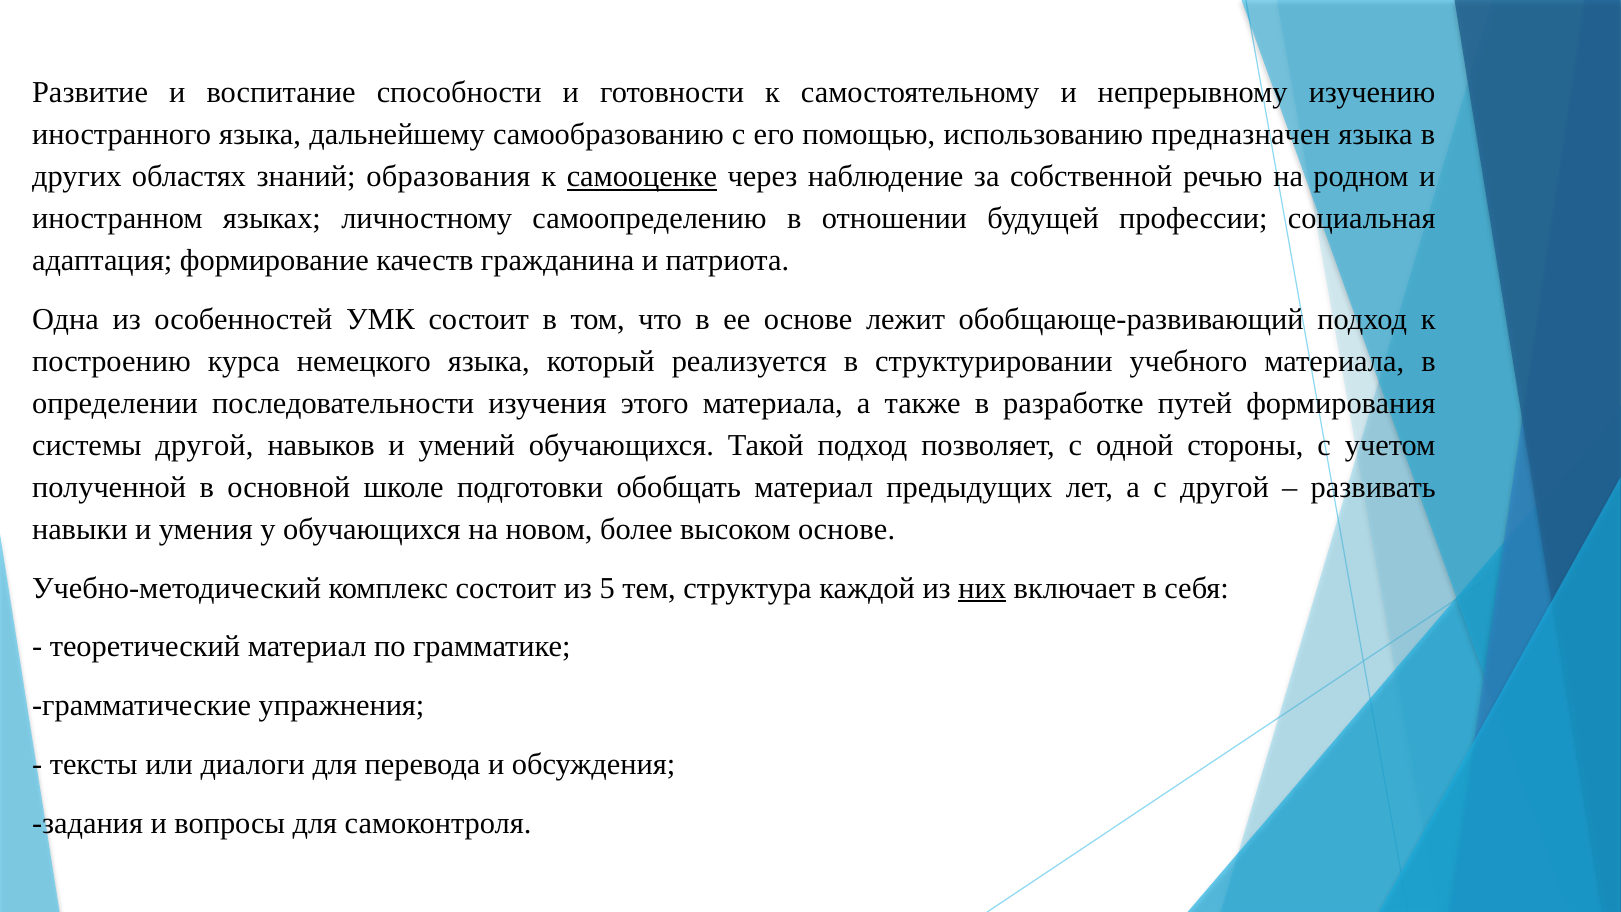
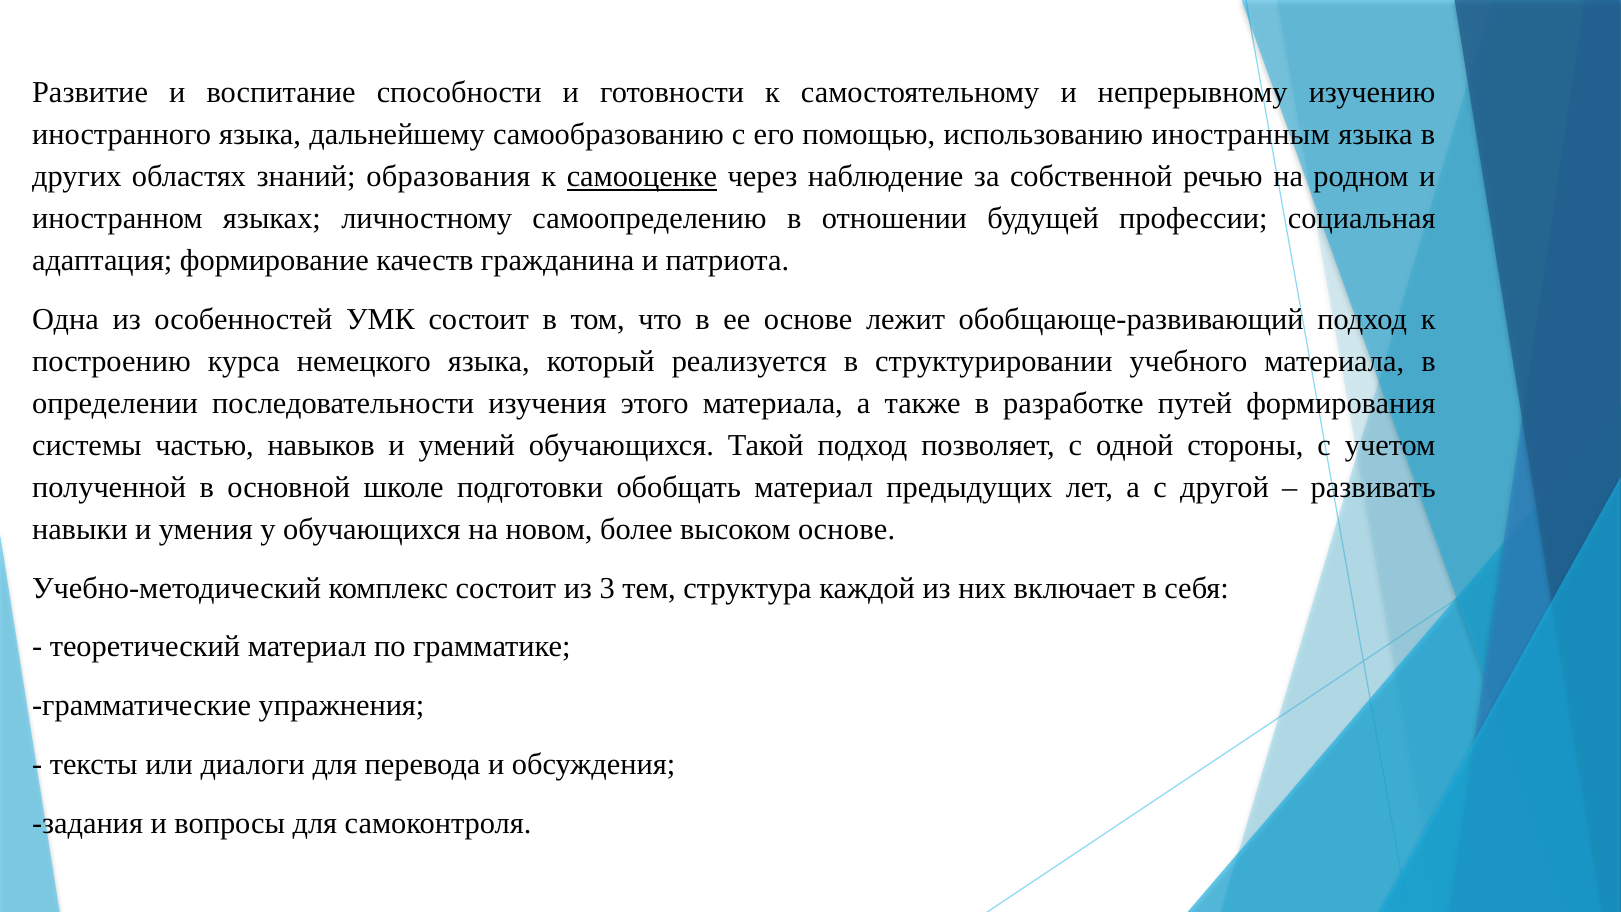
предназначен: предназначен -> иностранным (1241, 135)
системы другой: другой -> частью (205, 445)
5: 5 -> 3 (607, 588)
них underline: present -> none (982, 588)
